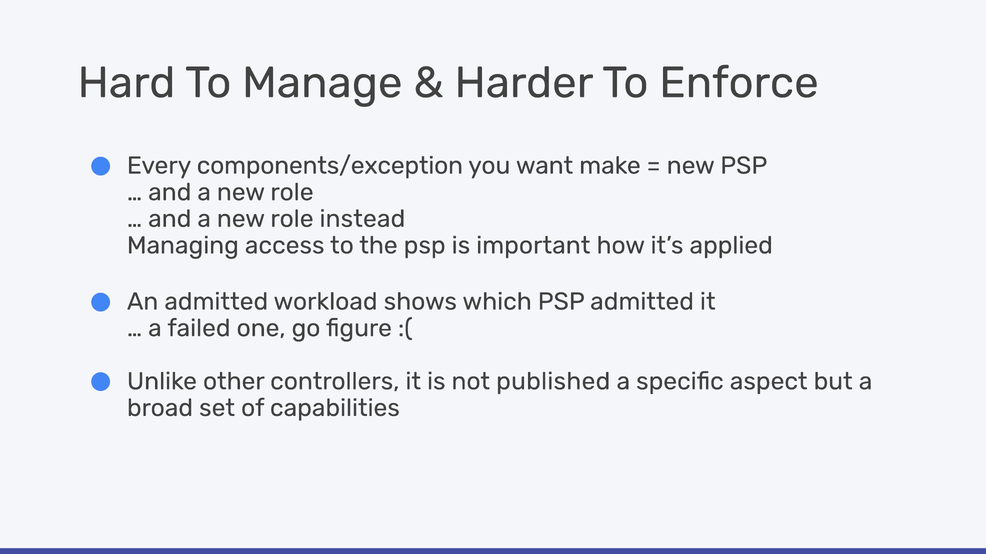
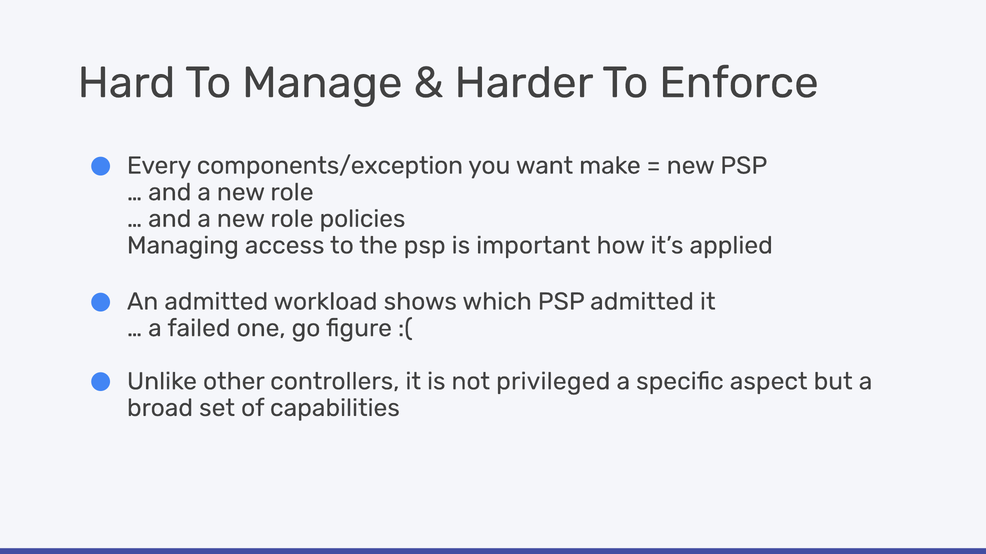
instead: instead -> policies (362, 219)
published: published -> privileged (553, 382)
